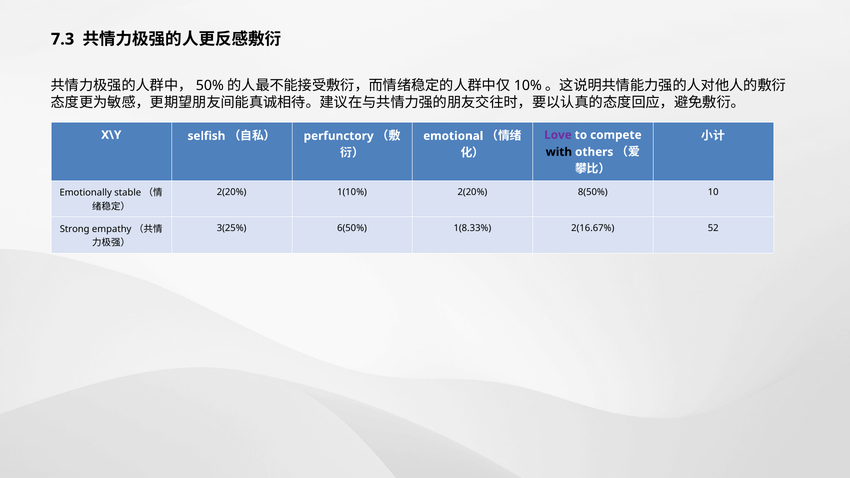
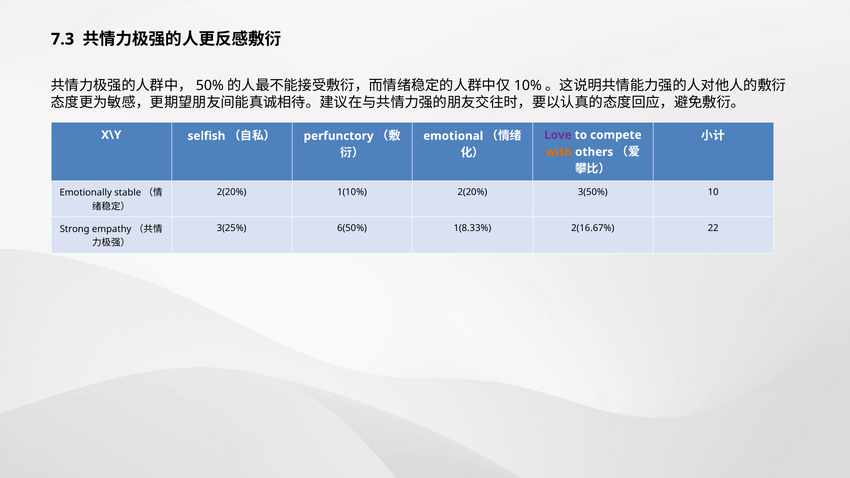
with colour: black -> orange (559, 152)
8(50%: 8(50% -> 3(50% (593, 192)
52: 52 -> 22 (713, 228)
